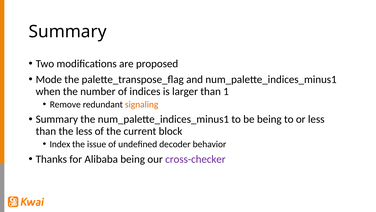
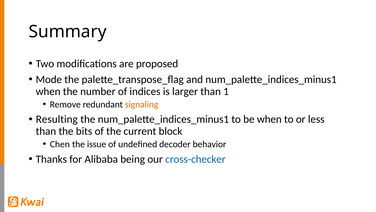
Summary: Summary -> Resulting (57, 119)
be being: being -> when (269, 119)
the less: less -> bits (84, 131)
Index: Index -> Chen (60, 144)
cross-checker colour: purple -> blue (195, 159)
